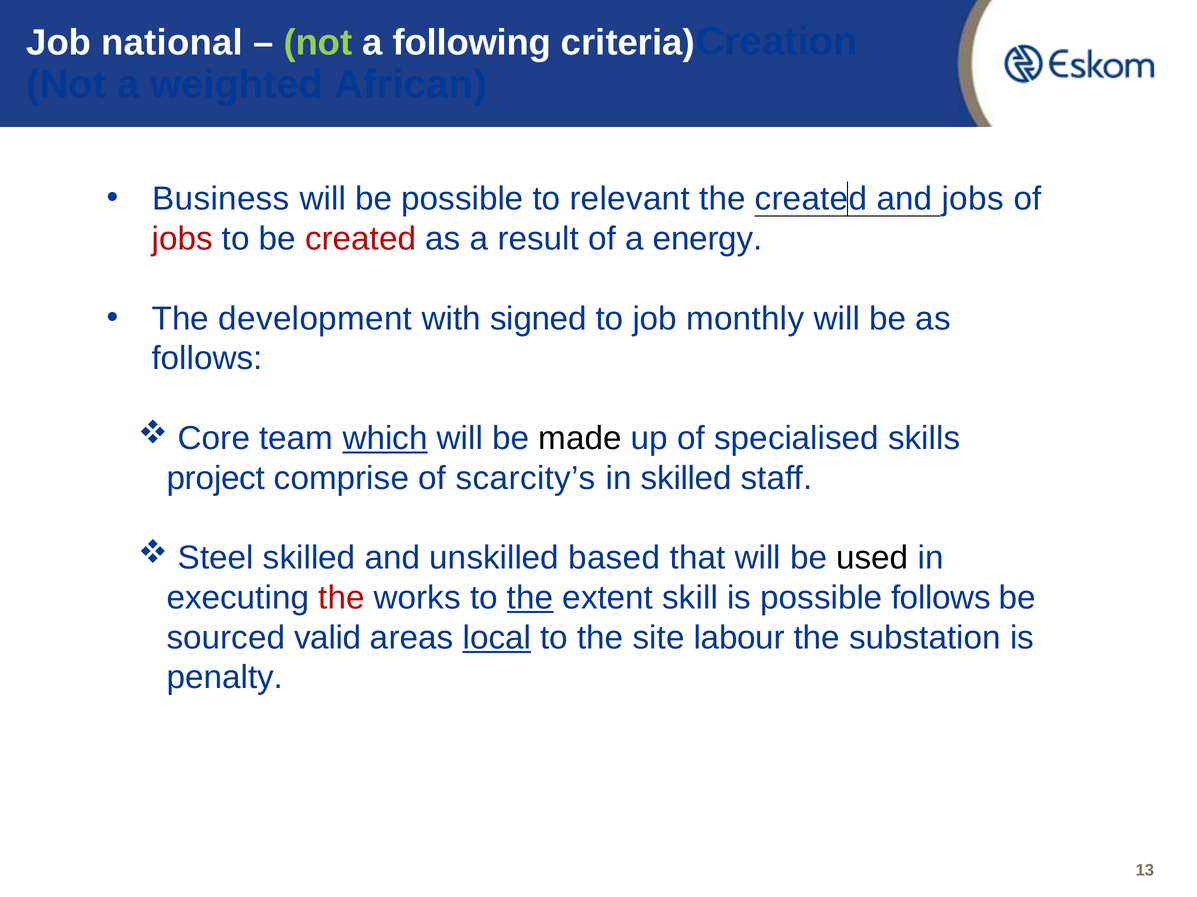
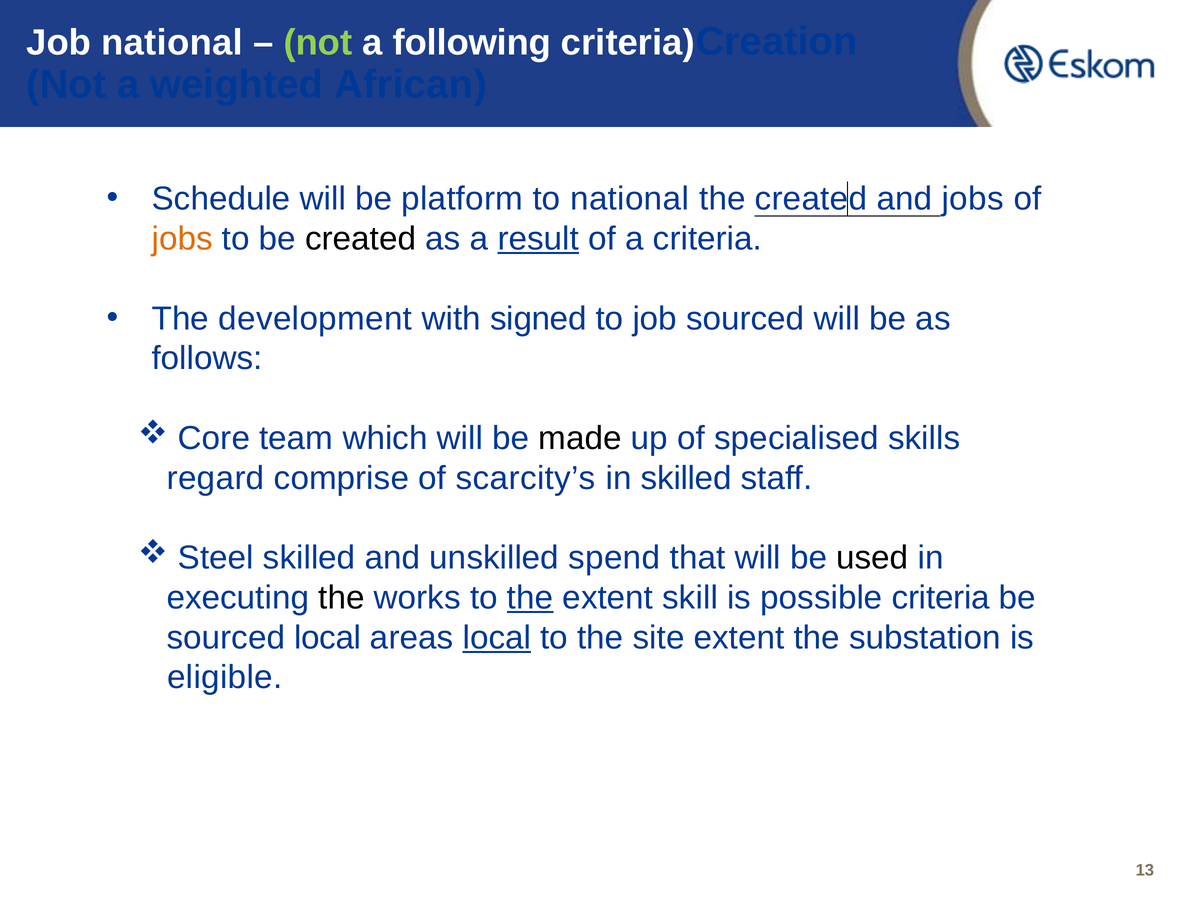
Business: Business -> Schedule (221, 199)
be possible: possible -> platform (462, 199)
to relevant: relevant -> national (630, 199)
jobs colour: red -> orange (182, 239)
created colour: red -> black (361, 239)
result underline: none -> present (538, 239)
a energy: energy -> criteria (707, 239)
job monthly: monthly -> sourced (745, 319)
which underline: present -> none (385, 439)
project: project -> regard (216, 478)
based: based -> spend (614, 558)
the colour: red -> black (342, 598)
possible follows: follows -> criteria (941, 598)
sourced valid: valid -> local (328, 638)
site labour: labour -> extent (739, 638)
penalty: penalty -> eligible (225, 678)
